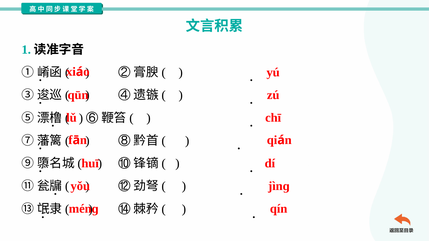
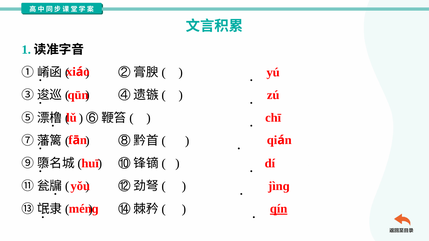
qín underline: none -> present (279, 209)
